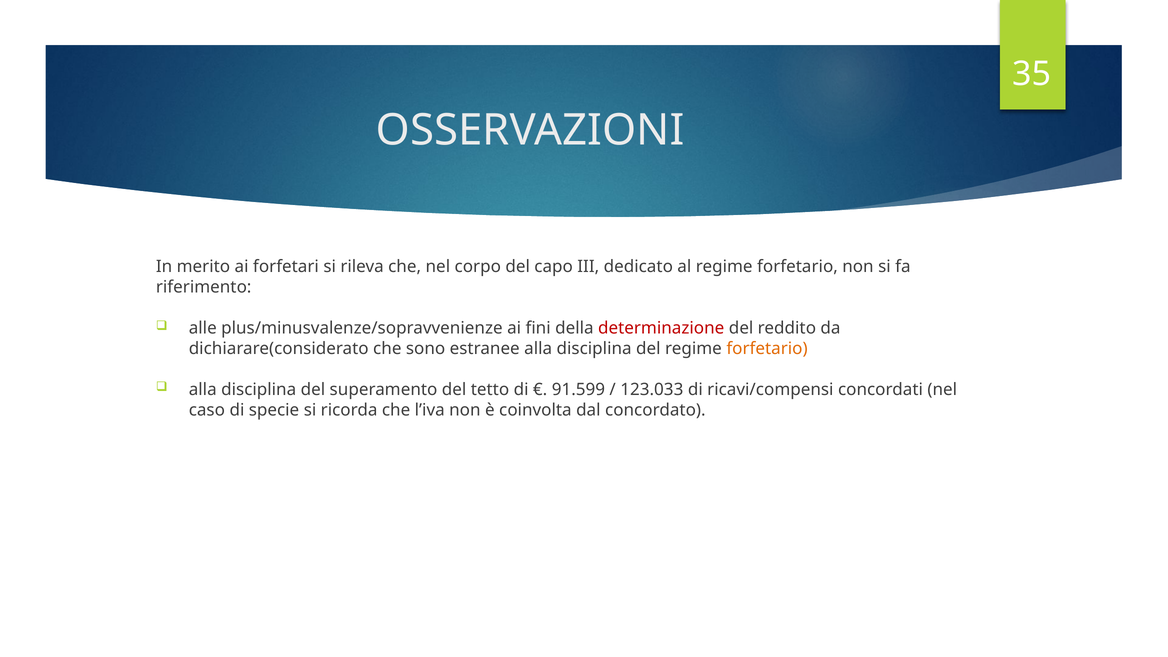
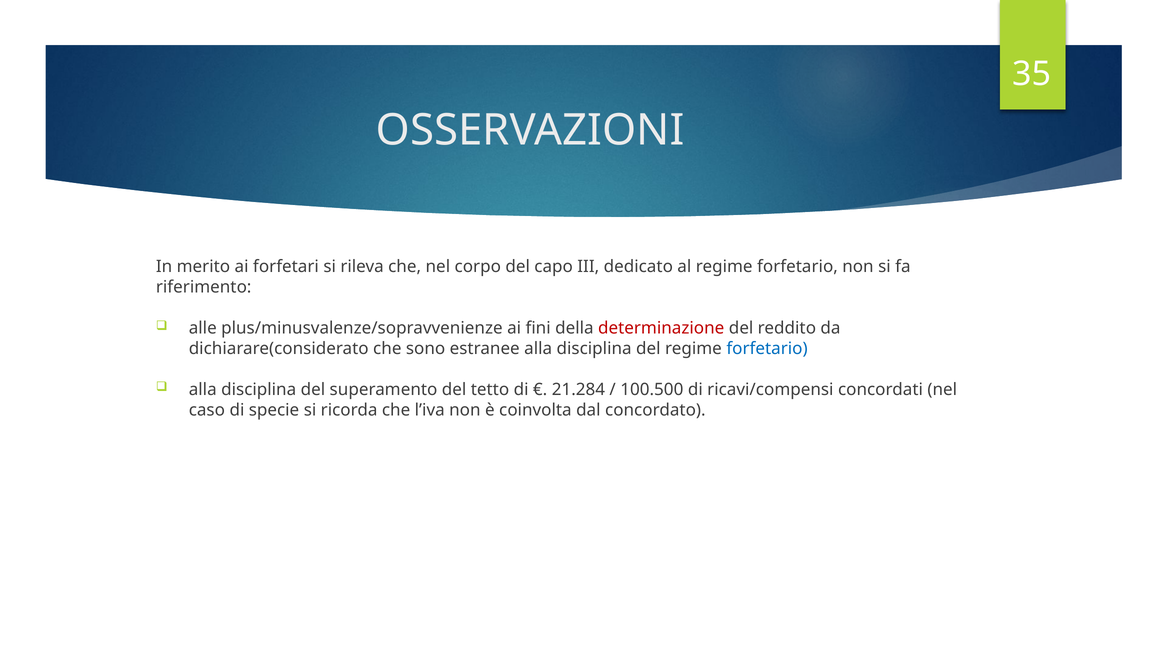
forfetario colour: orange -> blue (767, 349)
91.599: 91.599 -> 21.284 (578, 390)
123.033: 123.033 -> 100.500 (652, 390)
